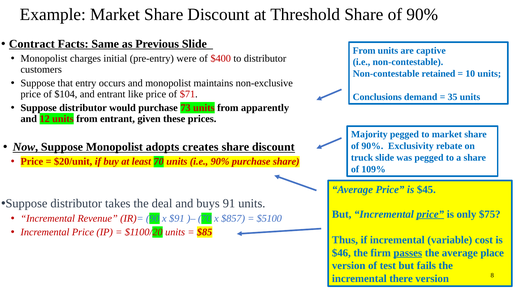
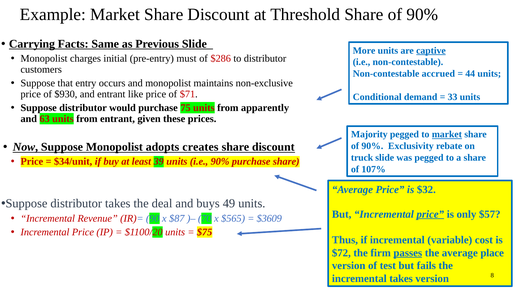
Contract: Contract -> Carrying (32, 44)
From: From -> More (364, 51)
captive underline: none -> present (431, 51)
were: were -> must (186, 59)
$400: $400 -> $286 (221, 59)
retained: retained -> accrued (438, 74)
10: 10 -> 44 (470, 74)
$104: $104 -> $930 (66, 94)
Conclusions: Conclusions -> Conditional (377, 97)
35: 35 -> 33 (453, 97)
73: 73 -> 75 (186, 108)
12: 12 -> 63 (45, 119)
market underline: none -> present (447, 135)
$20/unit: $20/unit -> $34/unit (73, 162)
least 70: 70 -> 39 (159, 162)
109%: 109% -> 107% (374, 169)
$45: $45 -> $32 (426, 190)
91: 91 -> 49 (229, 204)
$75: $75 -> $57 (490, 214)
$91: $91 -> $87 (177, 219)
$857: $857 -> $565 (233, 219)
$5100: $5100 -> $3609 (269, 219)
$85: $85 -> $75 (205, 232)
$46: $46 -> $72 (341, 253)
incremental there: there -> takes (401, 279)
